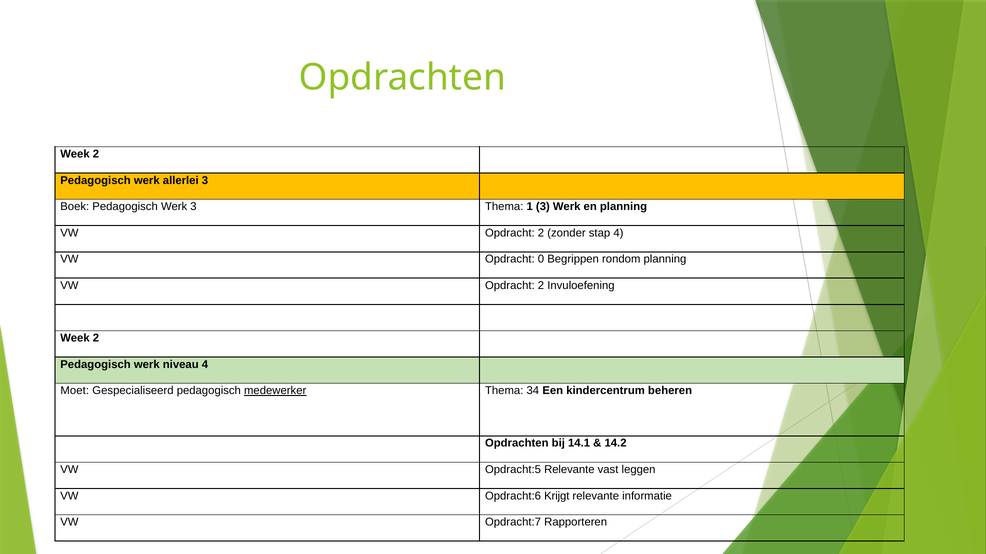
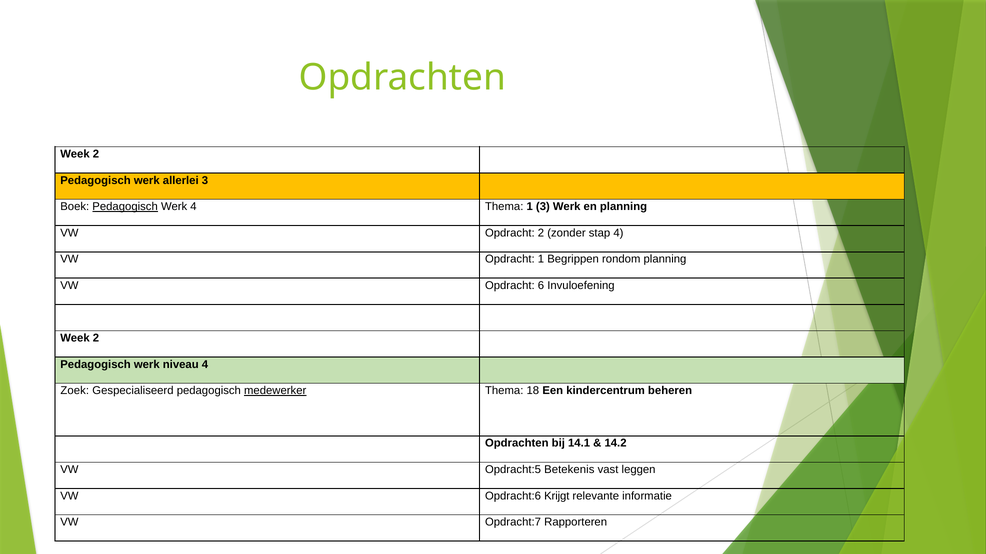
Pedagogisch underline: none -> present (125, 207)
Werk 3: 3 -> 4 (193, 207)
Opdracht 0: 0 -> 1 (541, 259)
2: 2 -> 6 (541, 286)
Moet: Moet -> Zoek (75, 391)
34: 34 -> 18 (533, 391)
Opdracht:5 Relevante: Relevante -> Betekenis (569, 470)
